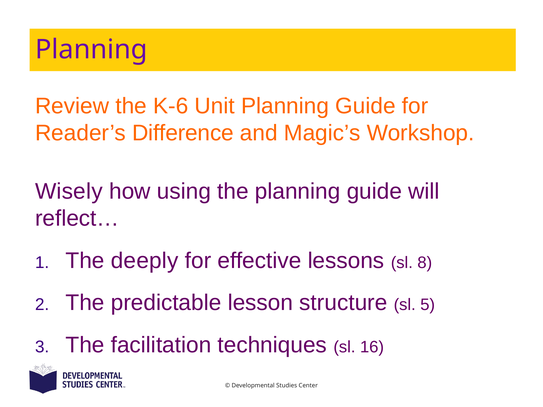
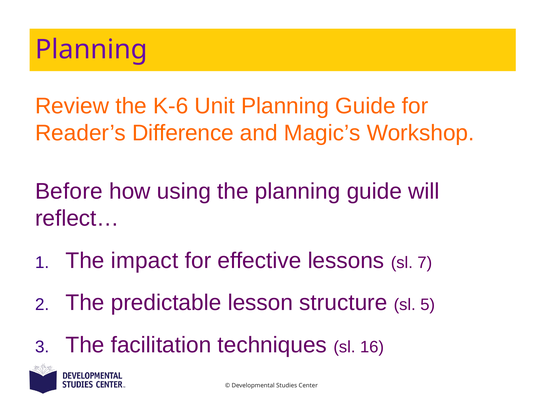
Wisely: Wisely -> Before (69, 191)
deeply: deeply -> impact (145, 261)
8: 8 -> 7 (425, 263)
